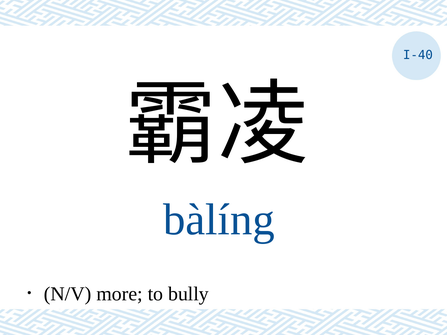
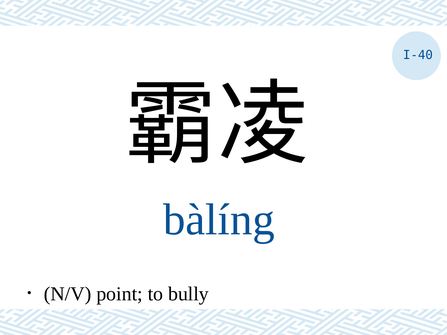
more: more -> point (120, 294)
